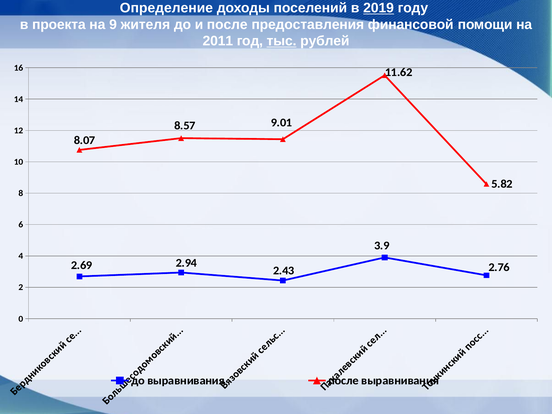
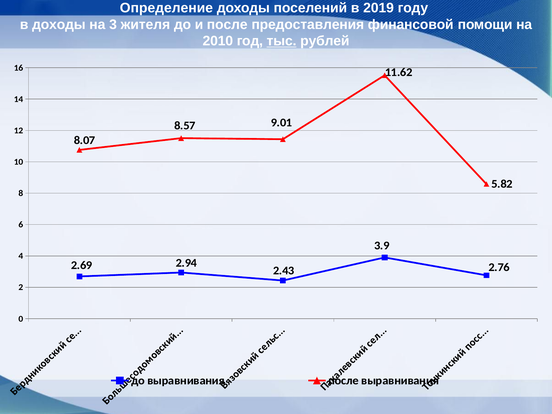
2019 underline: present -> none (379, 8)
в проекта: проекта -> доходы (59, 25)
9: 9 -> 3 (113, 25)
2011: 2011 -> 2010 (218, 41)
